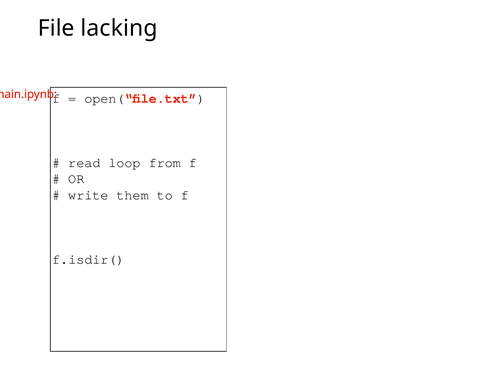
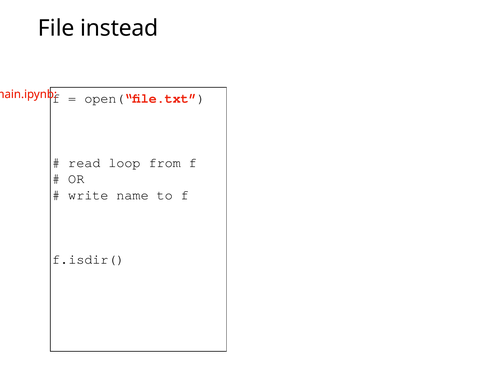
lacking: lacking -> instead (119, 28)
them: them -> name (133, 195)
